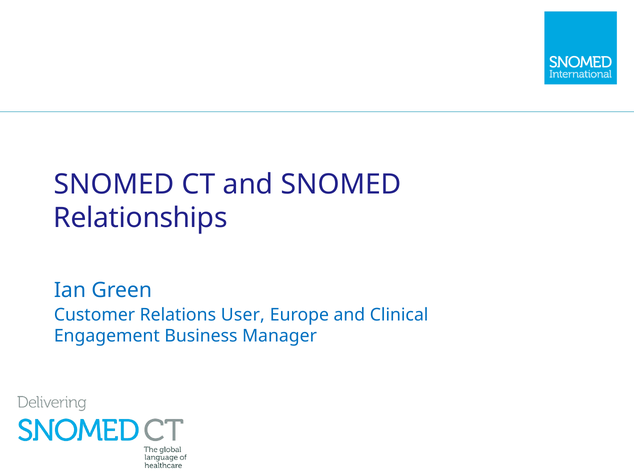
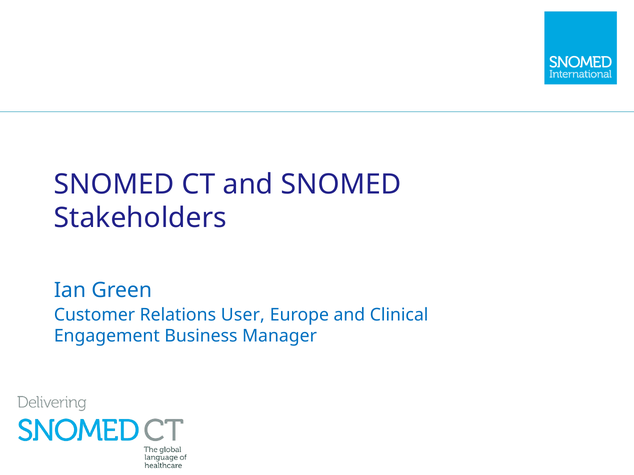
Relationships: Relationships -> Stakeholders (140, 218)
